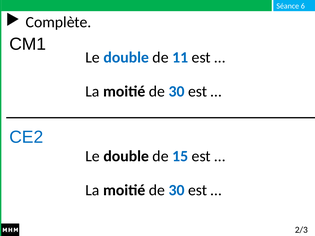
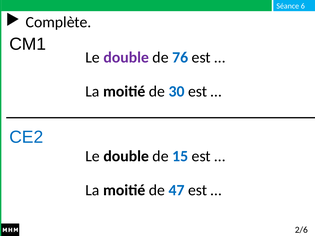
double colour: blue -> purple (126, 58)
11: 11 -> 76 (180, 58)
30: 30 -> 47 (177, 190)
2/3: 2/3 -> 2/6 (301, 230)
